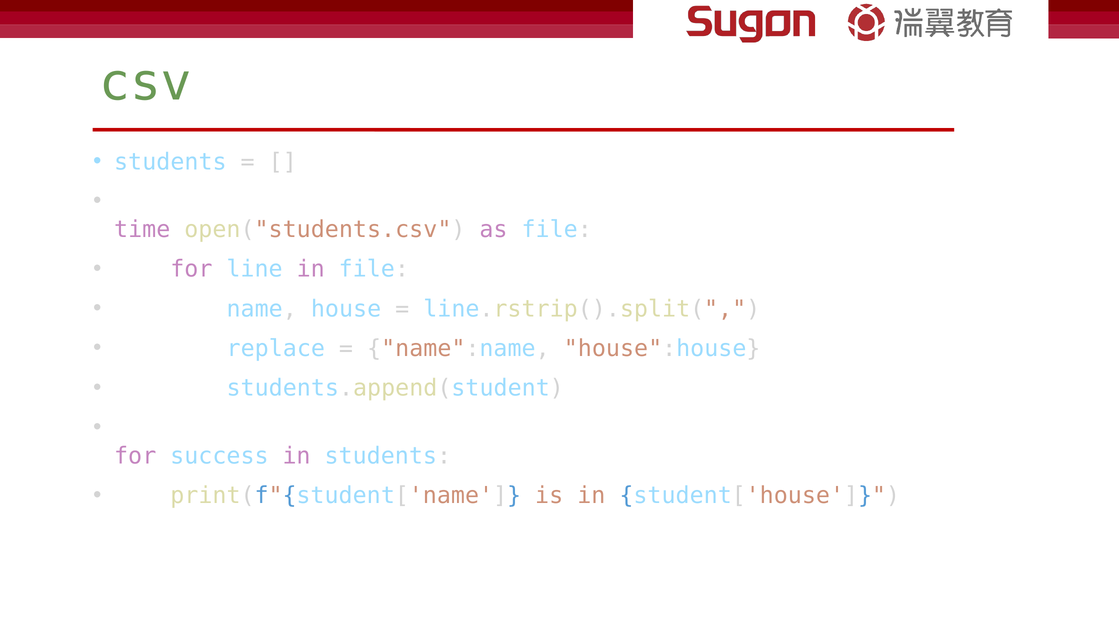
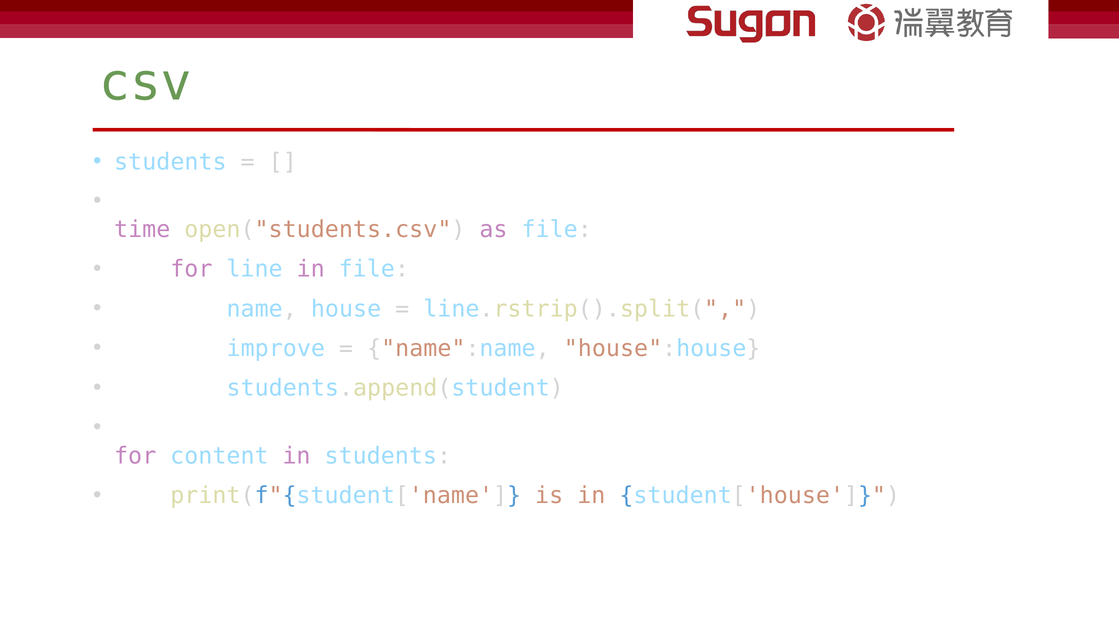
replace: replace -> improve (276, 348)
success: success -> content (219, 456)
